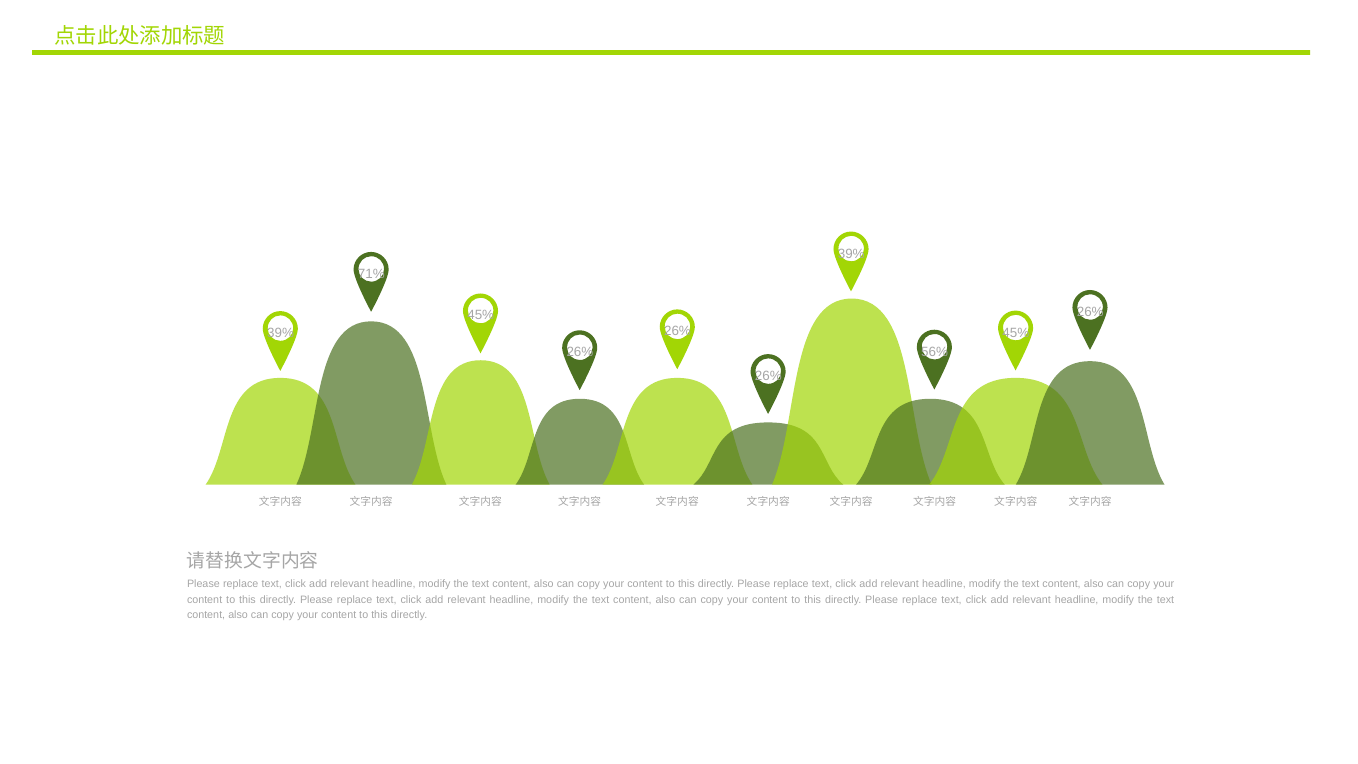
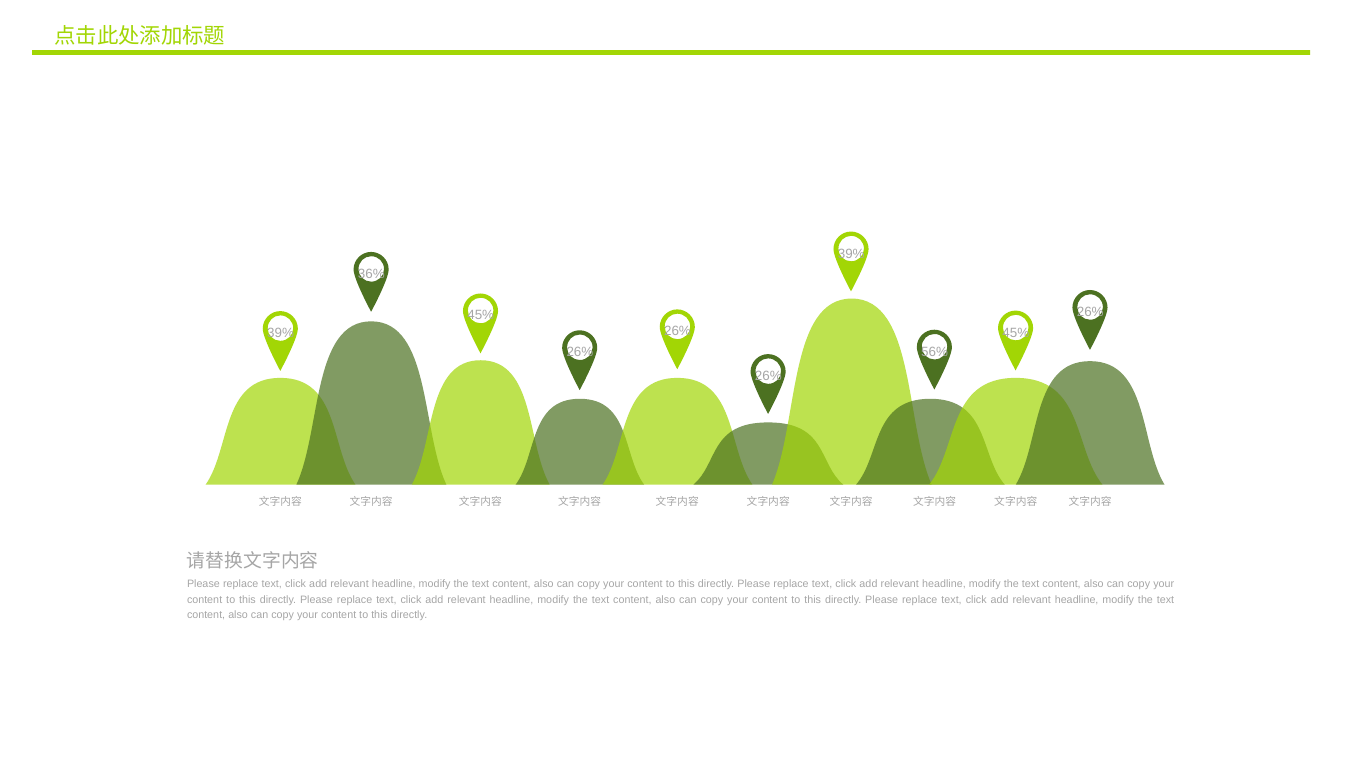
71%: 71% -> 36% (371, 274)
